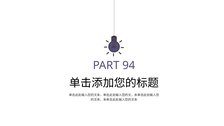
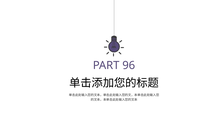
94: 94 -> 96 (129, 65)
